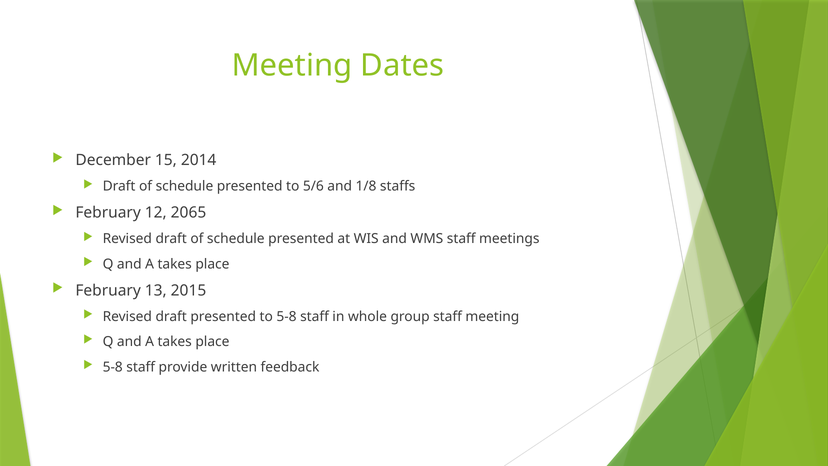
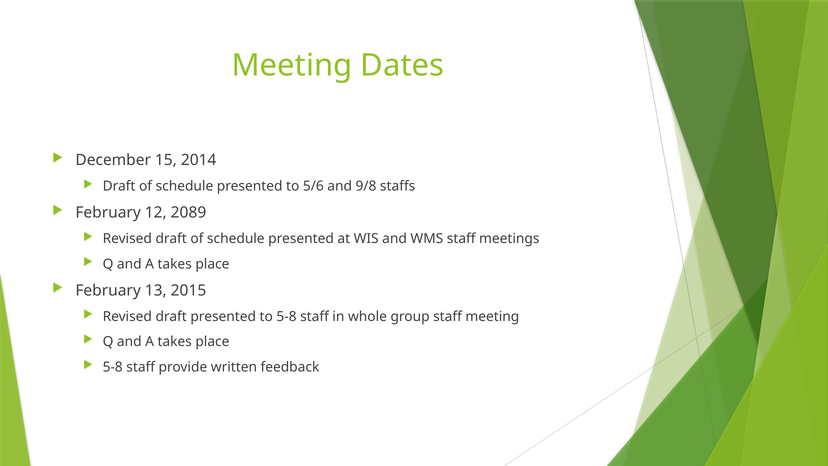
1/8: 1/8 -> 9/8 (366, 186)
2065: 2065 -> 2089 (189, 213)
